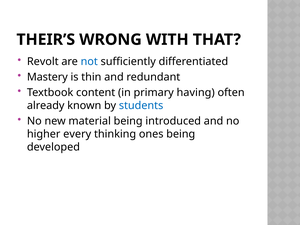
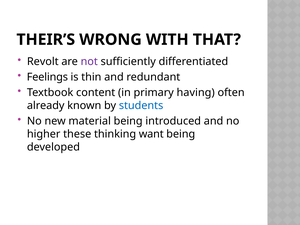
not colour: blue -> purple (89, 62)
Mastery: Mastery -> Feelings (47, 77)
every: every -> these (77, 134)
ones: ones -> want (151, 134)
